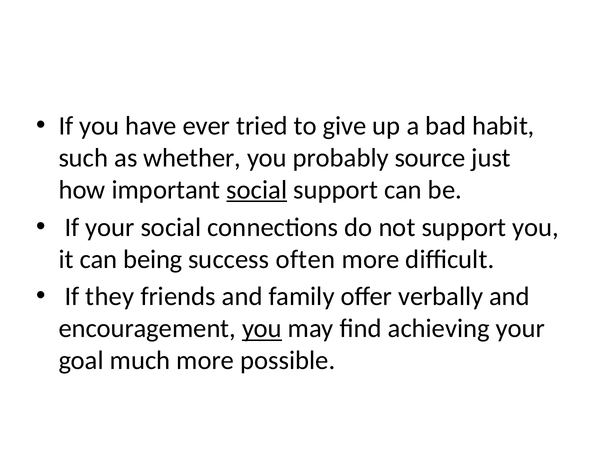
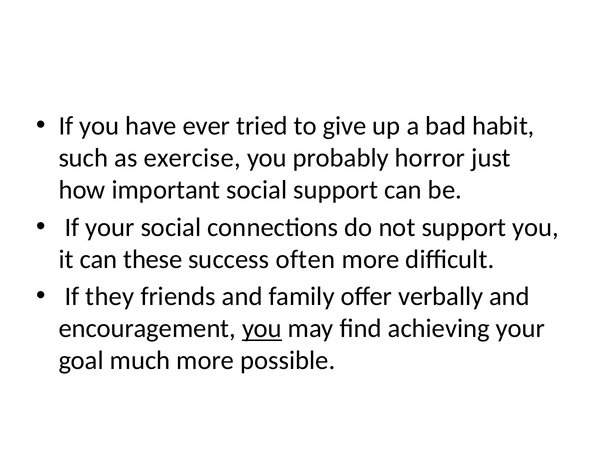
whether: whether -> exercise (192, 158)
source: source -> horror (430, 158)
social underline: present -> none (257, 190)
being: being -> these (153, 259)
